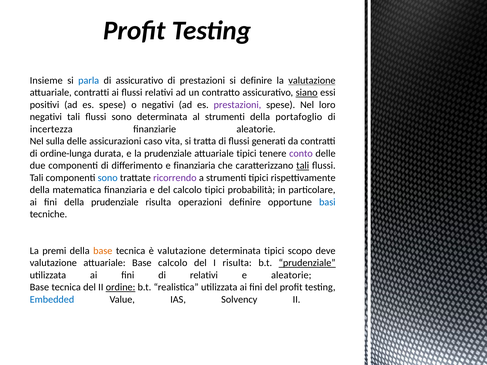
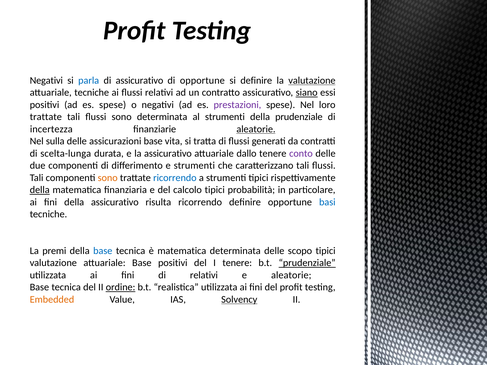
Insieme: Insieme -> Negativi (46, 81)
di prestazioni: prestazioni -> opportune (202, 81)
attuariale contratti: contratti -> tecniche (92, 93)
negativi: negativi -> trattate (46, 117)
della portafoglio: portafoglio -> prudenziale (299, 117)
aleatorie underline: none -> present (256, 129)
assicurazioni caso: caso -> base (153, 141)
ordine-lunga: ordine-lunga -> scelta-lunga (66, 154)
la prudenziale: prudenziale -> assicurativo (168, 154)
attuariale tipici: tipici -> dallo (247, 154)
e finanziaria: finanziaria -> strumenti (194, 166)
tali underline: present -> none (303, 166)
sono colour: blue -> orange (108, 178)
ricorrendo colour: purple -> blue (175, 178)
della underline: none -> present (40, 190)
della prudenziale: prudenziale -> assicurativo (115, 202)
risulta operazioni: operazioni -> ricorrendo (200, 202)
base colour: orange -> blue (103, 251)
è valutazione: valutazione -> matematica (182, 251)
determinata tipici: tipici -> delle (274, 251)
scopo deve: deve -> tipici (326, 251)
Base calcolo: calcolo -> positivi (173, 263)
I risulta: risulta -> tenere (237, 263)
Embedded colour: blue -> orange (52, 300)
Solvency underline: none -> present (239, 300)
